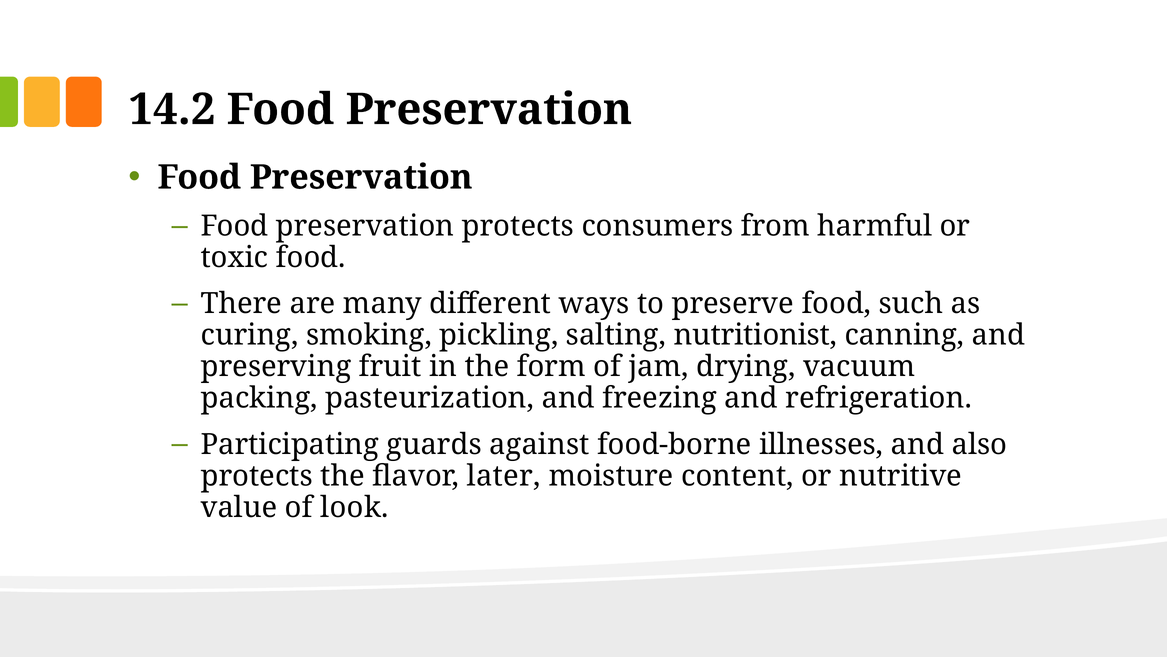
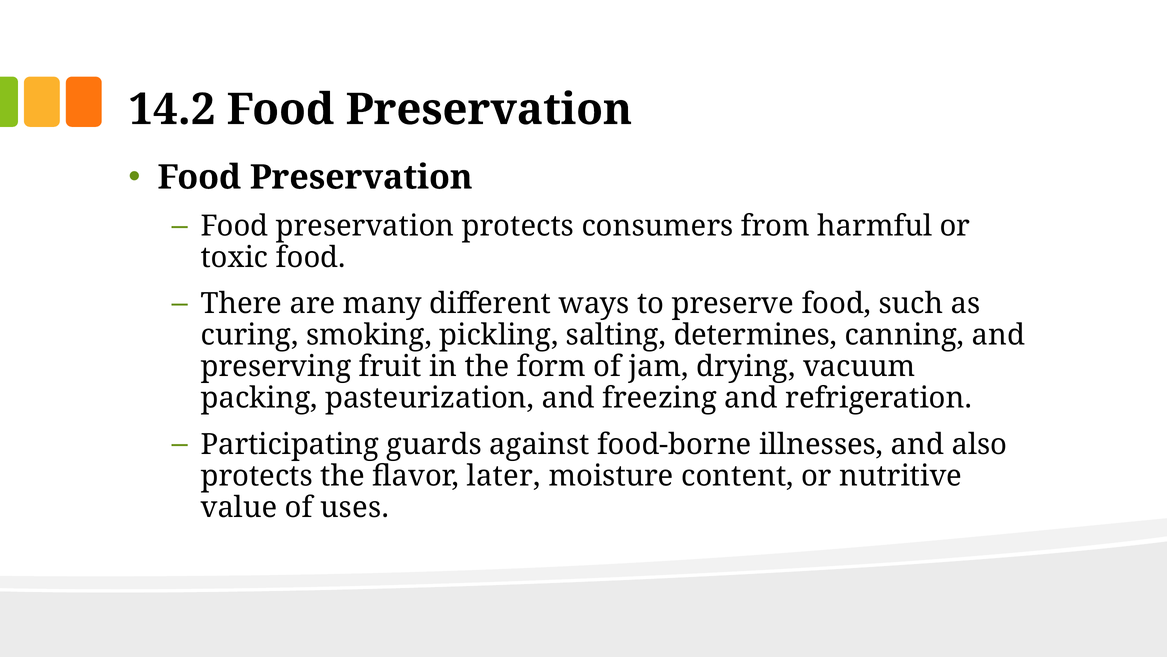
nutritionist: nutritionist -> determines (755, 335)
look: look -> uses (355, 507)
